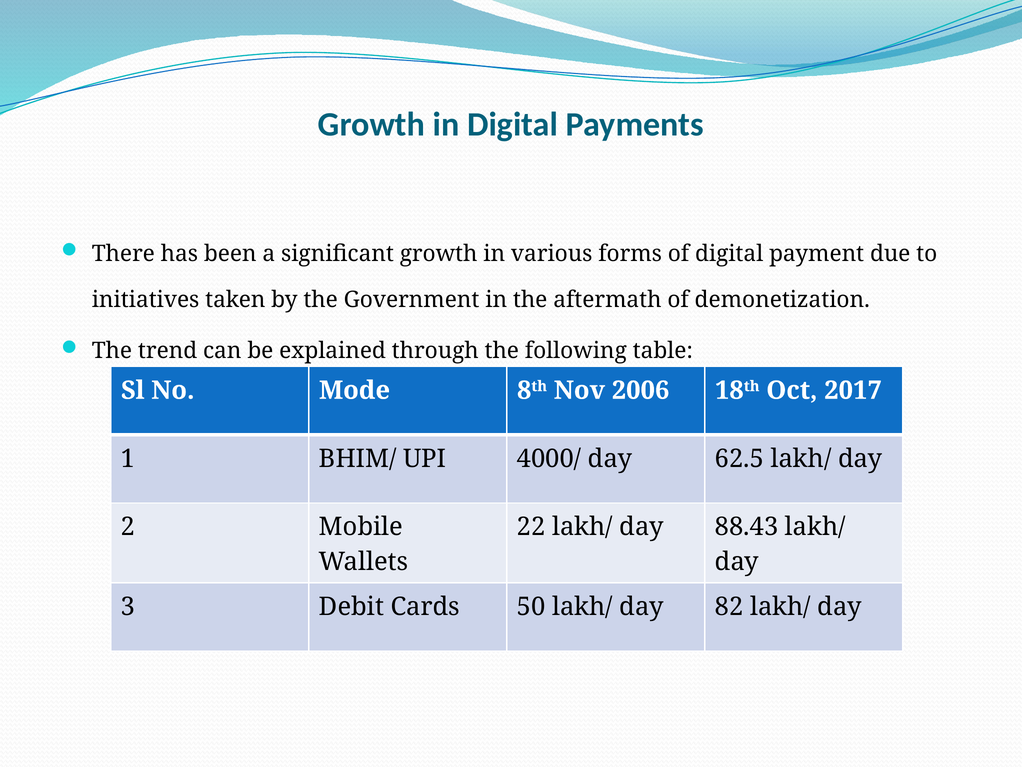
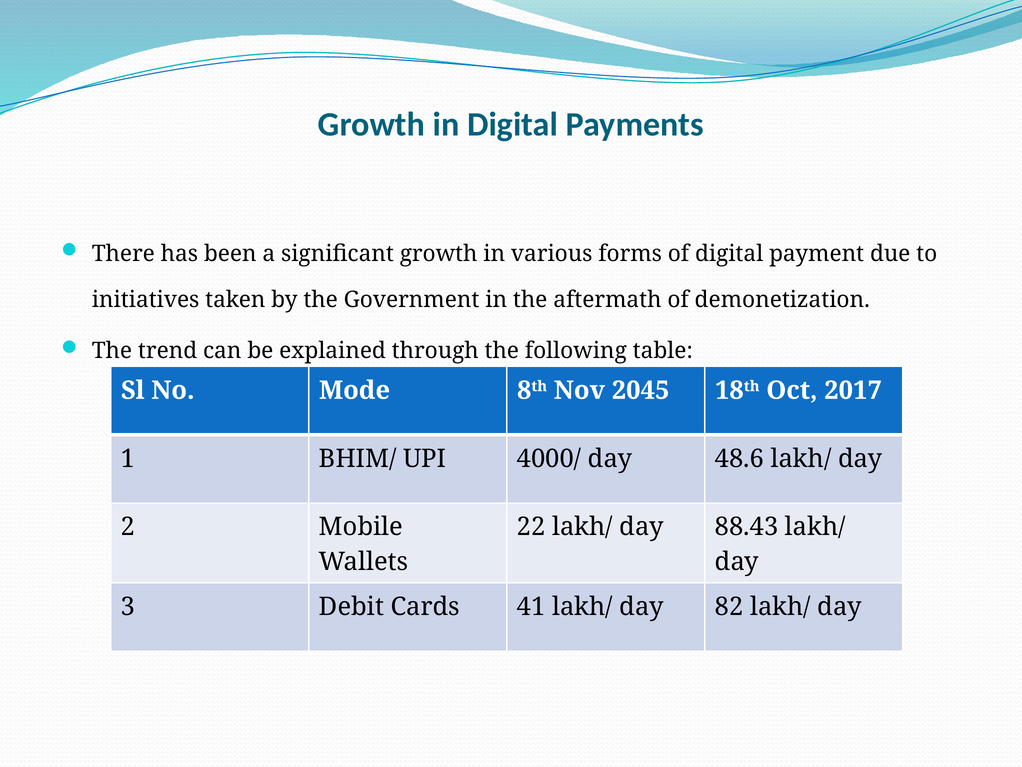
2006: 2006 -> 2045 (641, 390)
62.5: 62.5 -> 48.6 (740, 458)
50: 50 -> 41 (531, 606)
